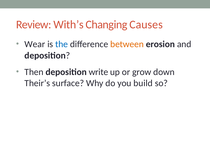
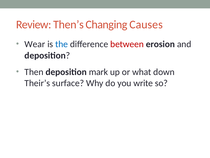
With’s: With’s -> Then’s (69, 24)
between colour: orange -> red (127, 44)
write: write -> mark (98, 72)
grow: grow -> what (142, 72)
build: build -> write (143, 83)
